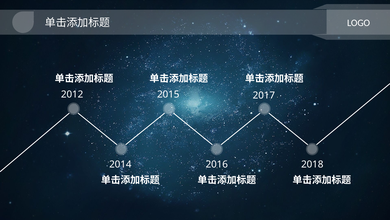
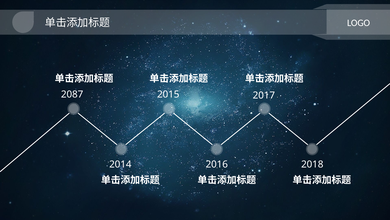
2012: 2012 -> 2087 (72, 94)
